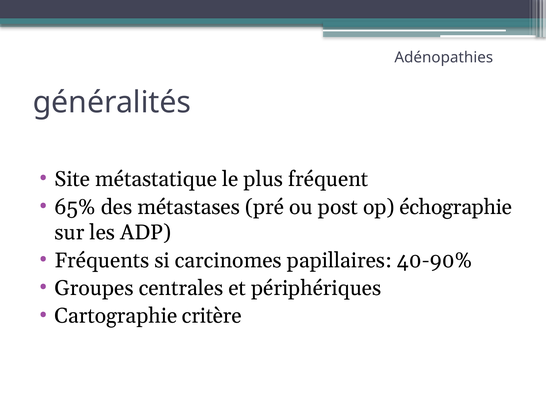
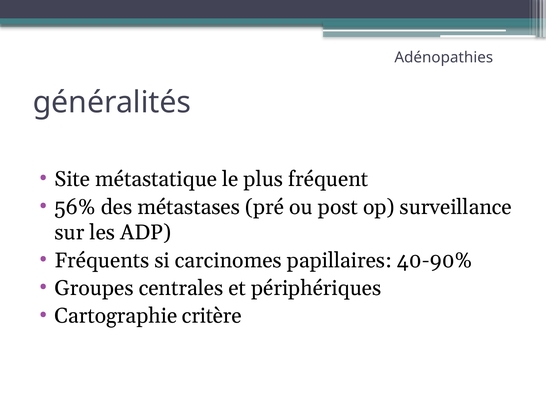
65%: 65% -> 56% (75, 207)
échographie: échographie -> surveillance (456, 207)
